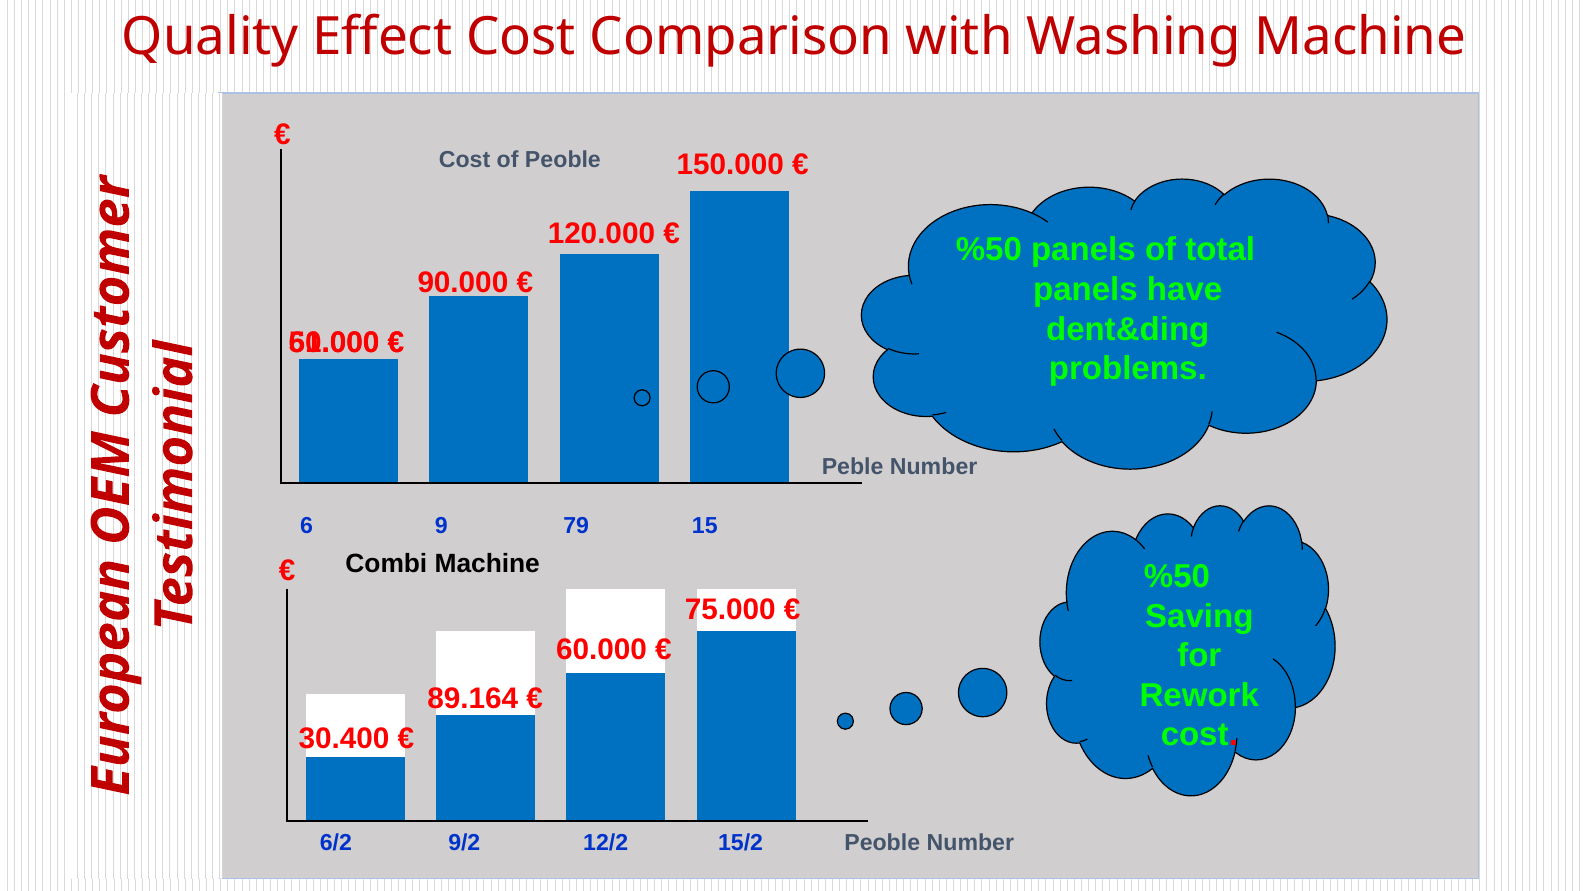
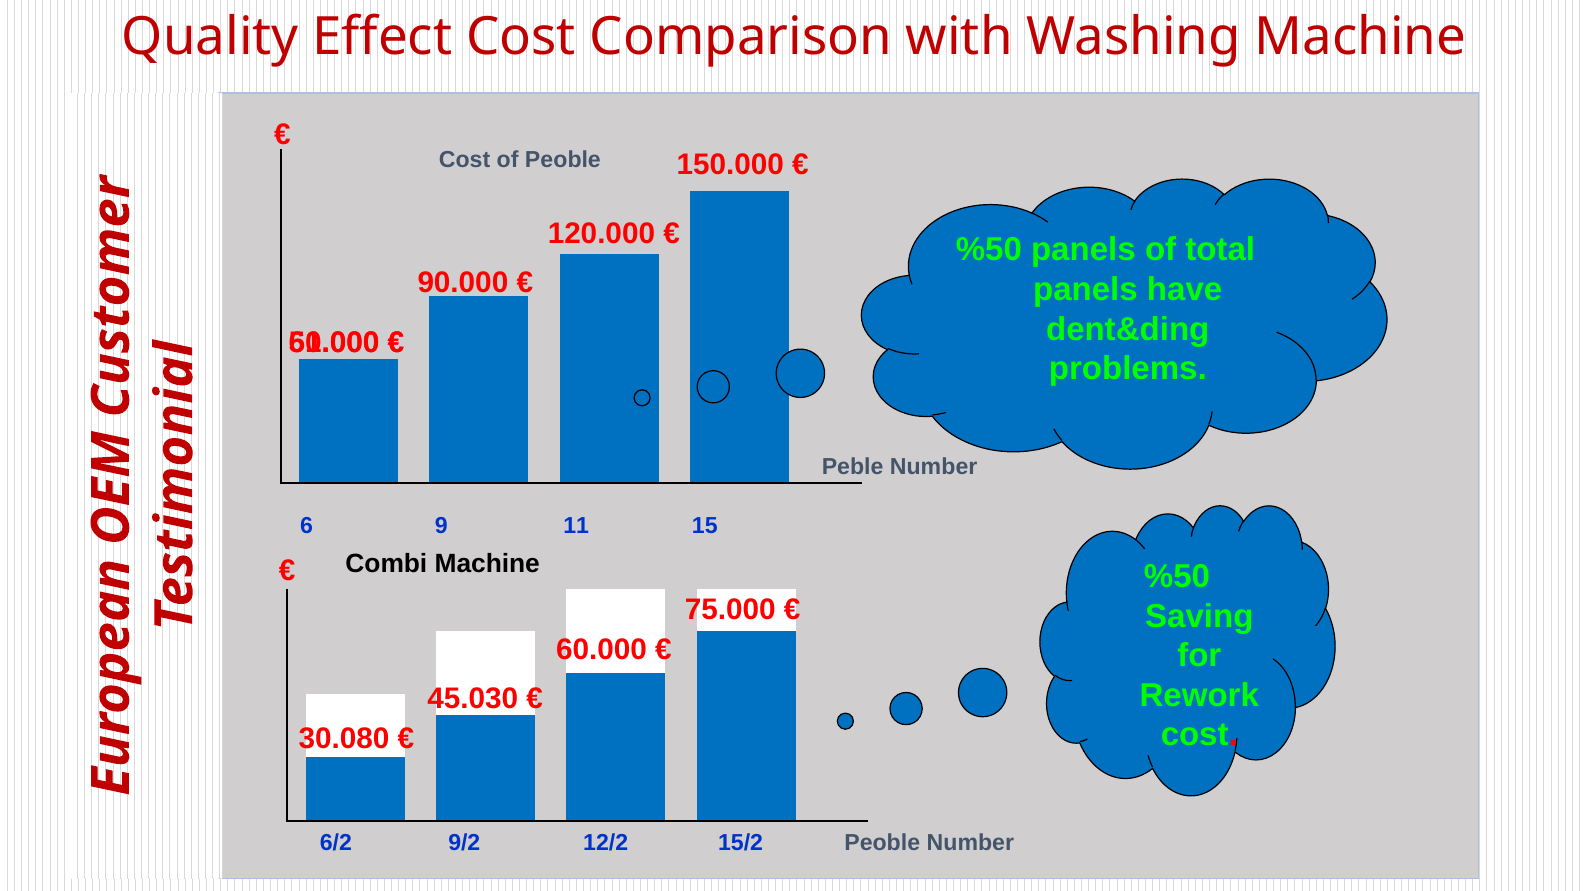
79: 79 -> 11 (576, 527)
89.164: 89.164 -> 45.030 (473, 699)
30.400: 30.400 -> 30.080 (344, 739)
